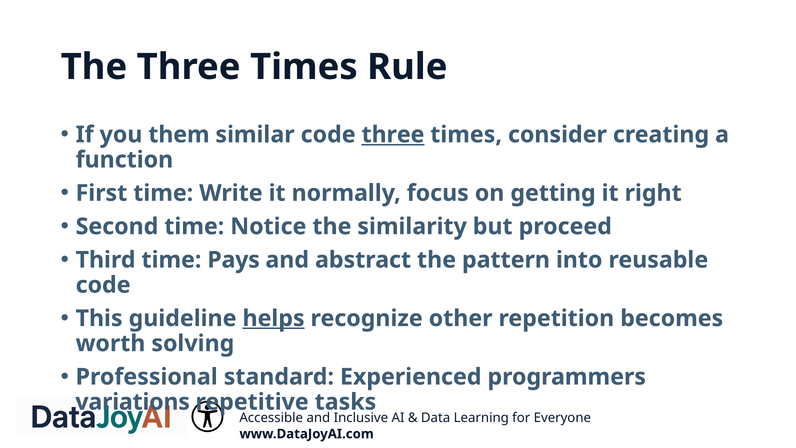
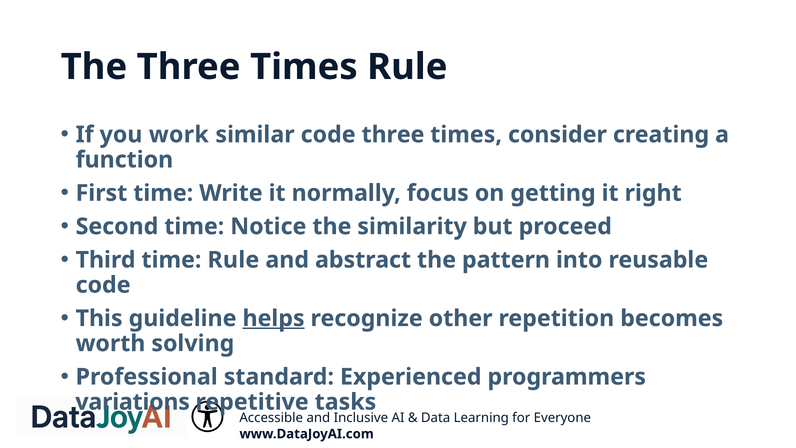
them: them -> work (179, 135)
three underline: present -> none (393, 135)
time Pays: Pays -> Rule (233, 260)
